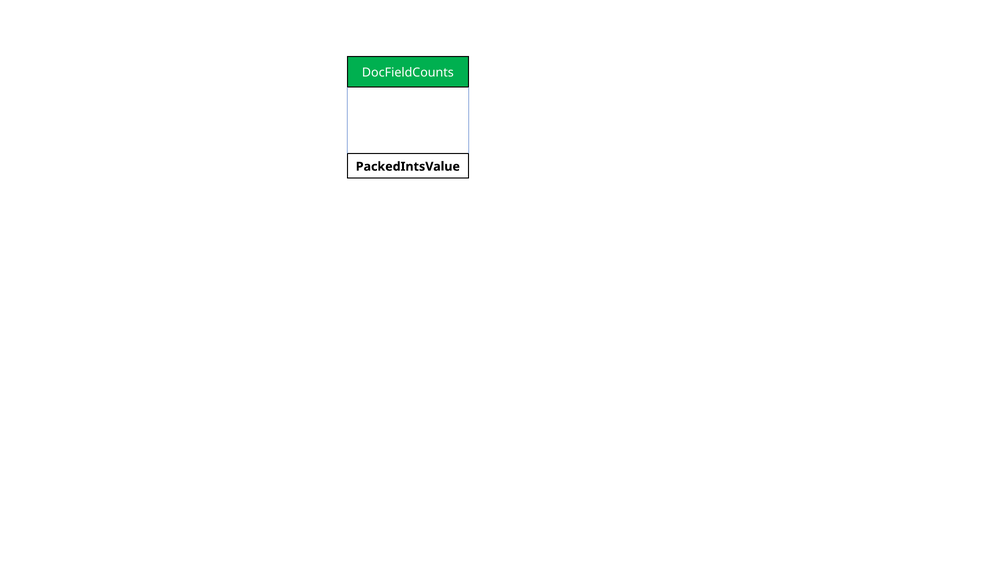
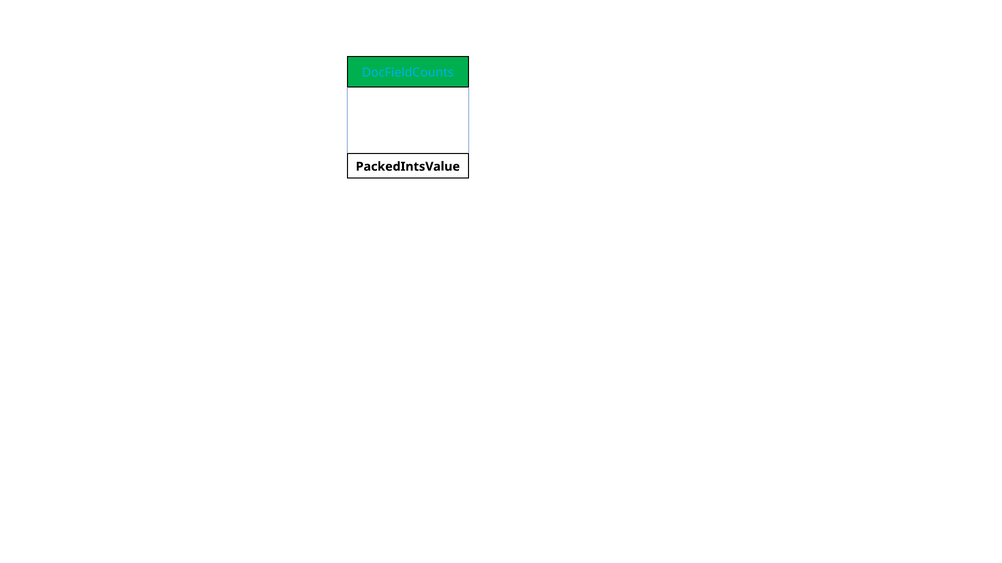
DocFieldCounts colour: white -> light blue (408, 72)
